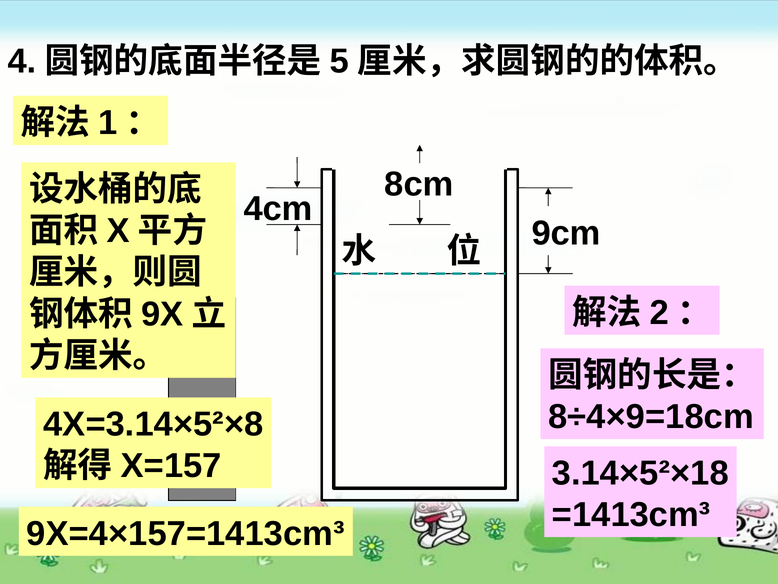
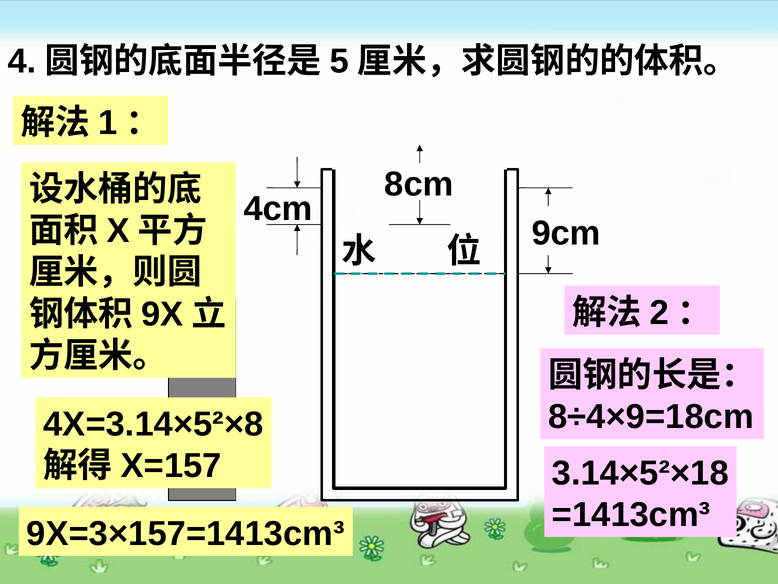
9X=4×157=1413cm³: 9X=4×157=1413cm³ -> 9X=3×157=1413cm³ (186, 533)
